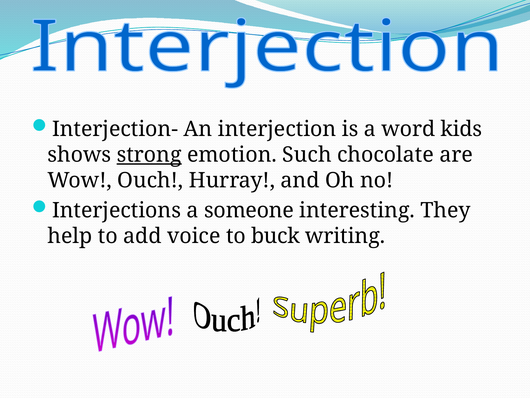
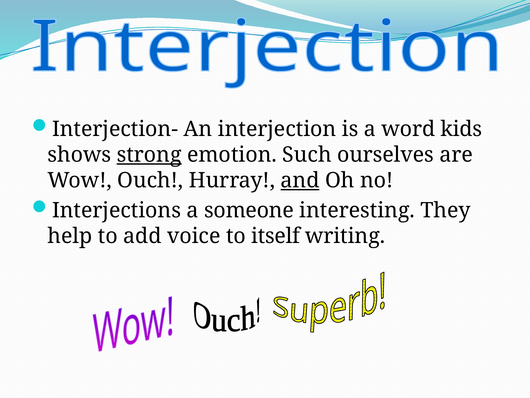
chocolate: chocolate -> ourselves (385, 155)
and underline: none -> present (300, 180)
buck: buck -> itself (276, 236)
